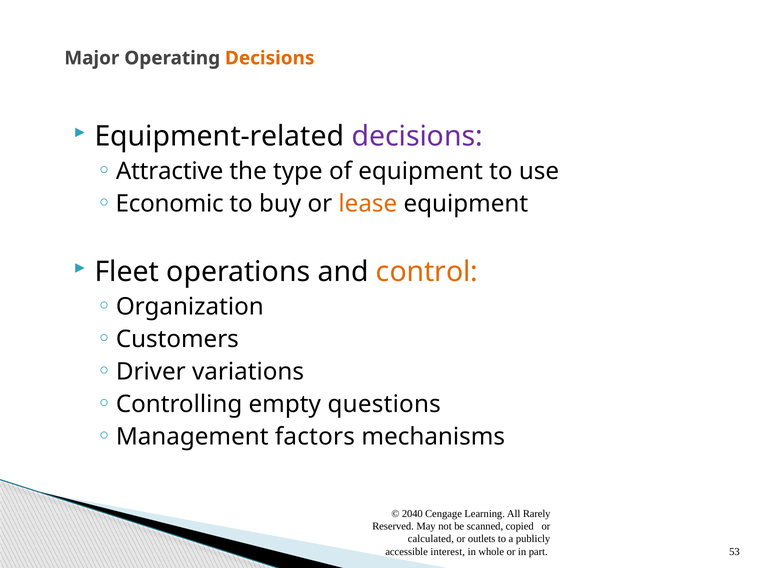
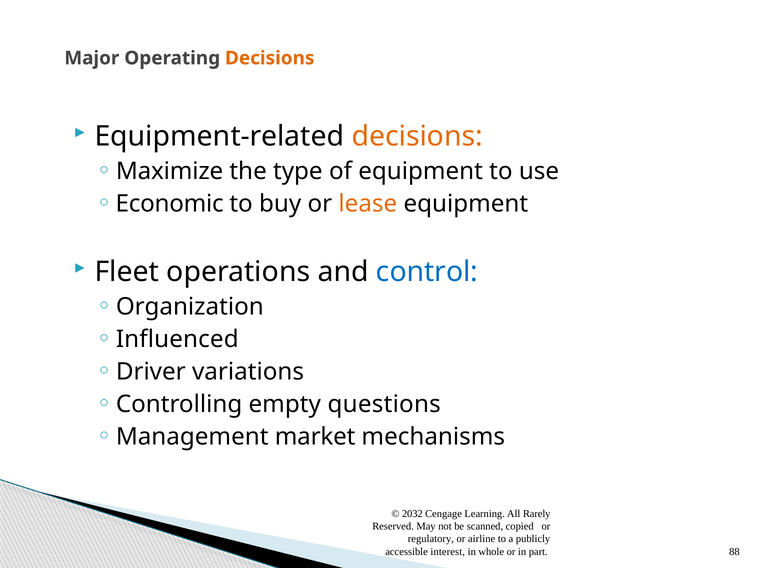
decisions colour: purple -> orange (417, 137)
Attractive: Attractive -> Maximize (170, 171)
control colour: orange -> blue (427, 272)
Customers: Customers -> Influenced (177, 339)
factors: factors -> market (315, 437)
2040: 2040 -> 2032 (412, 514)
calculated: calculated -> regulatory (431, 539)
outlets: outlets -> airline (482, 539)
53: 53 -> 88 (734, 552)
